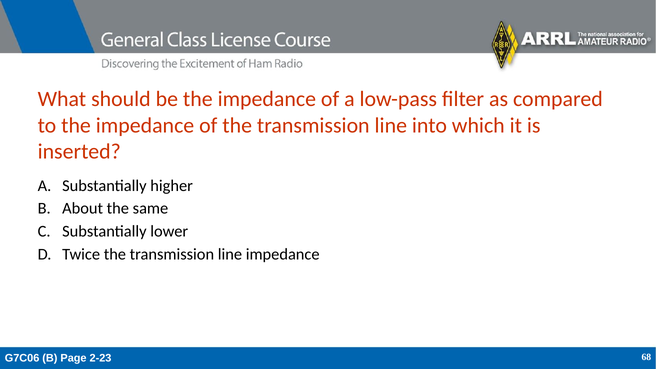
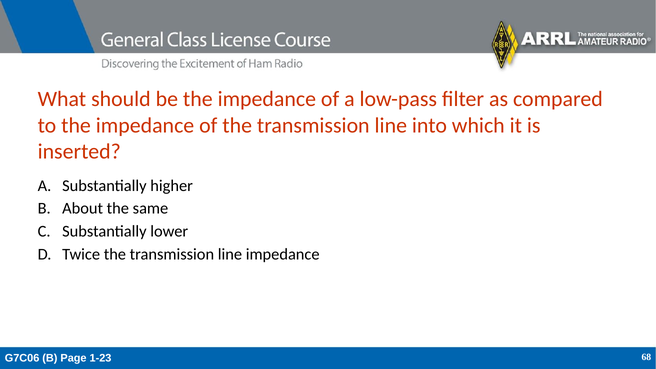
2-23: 2-23 -> 1-23 (100, 358)
